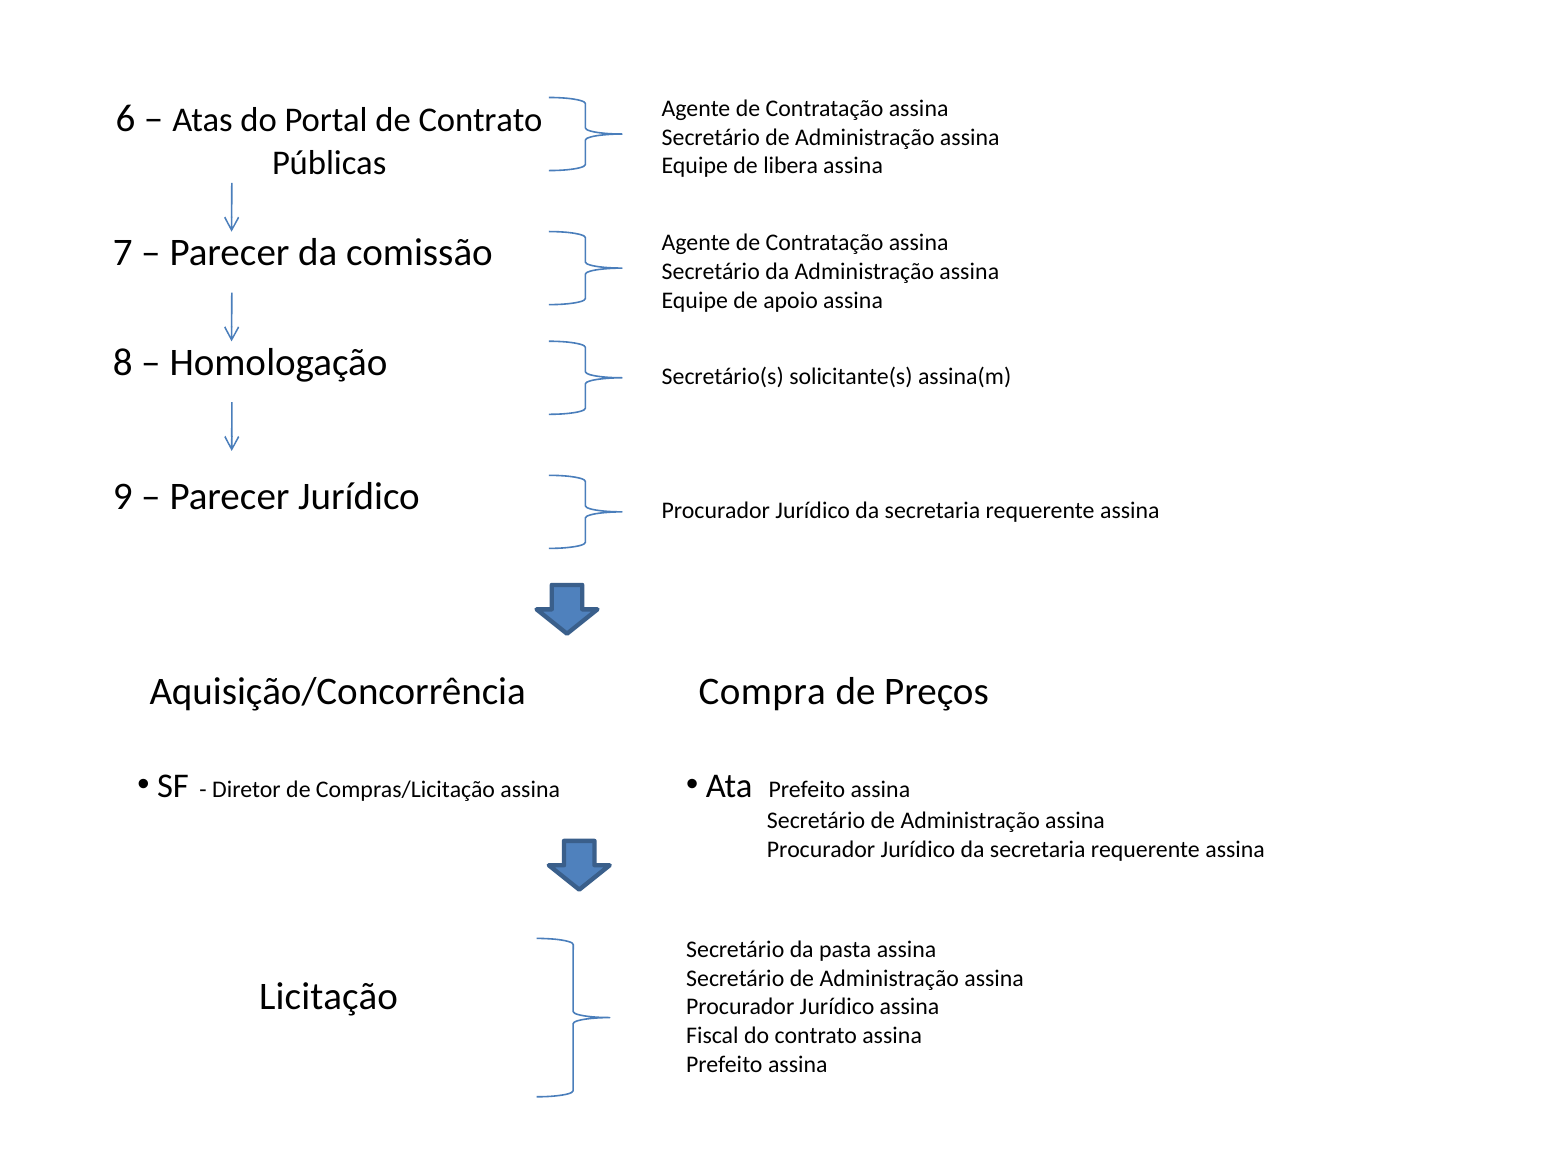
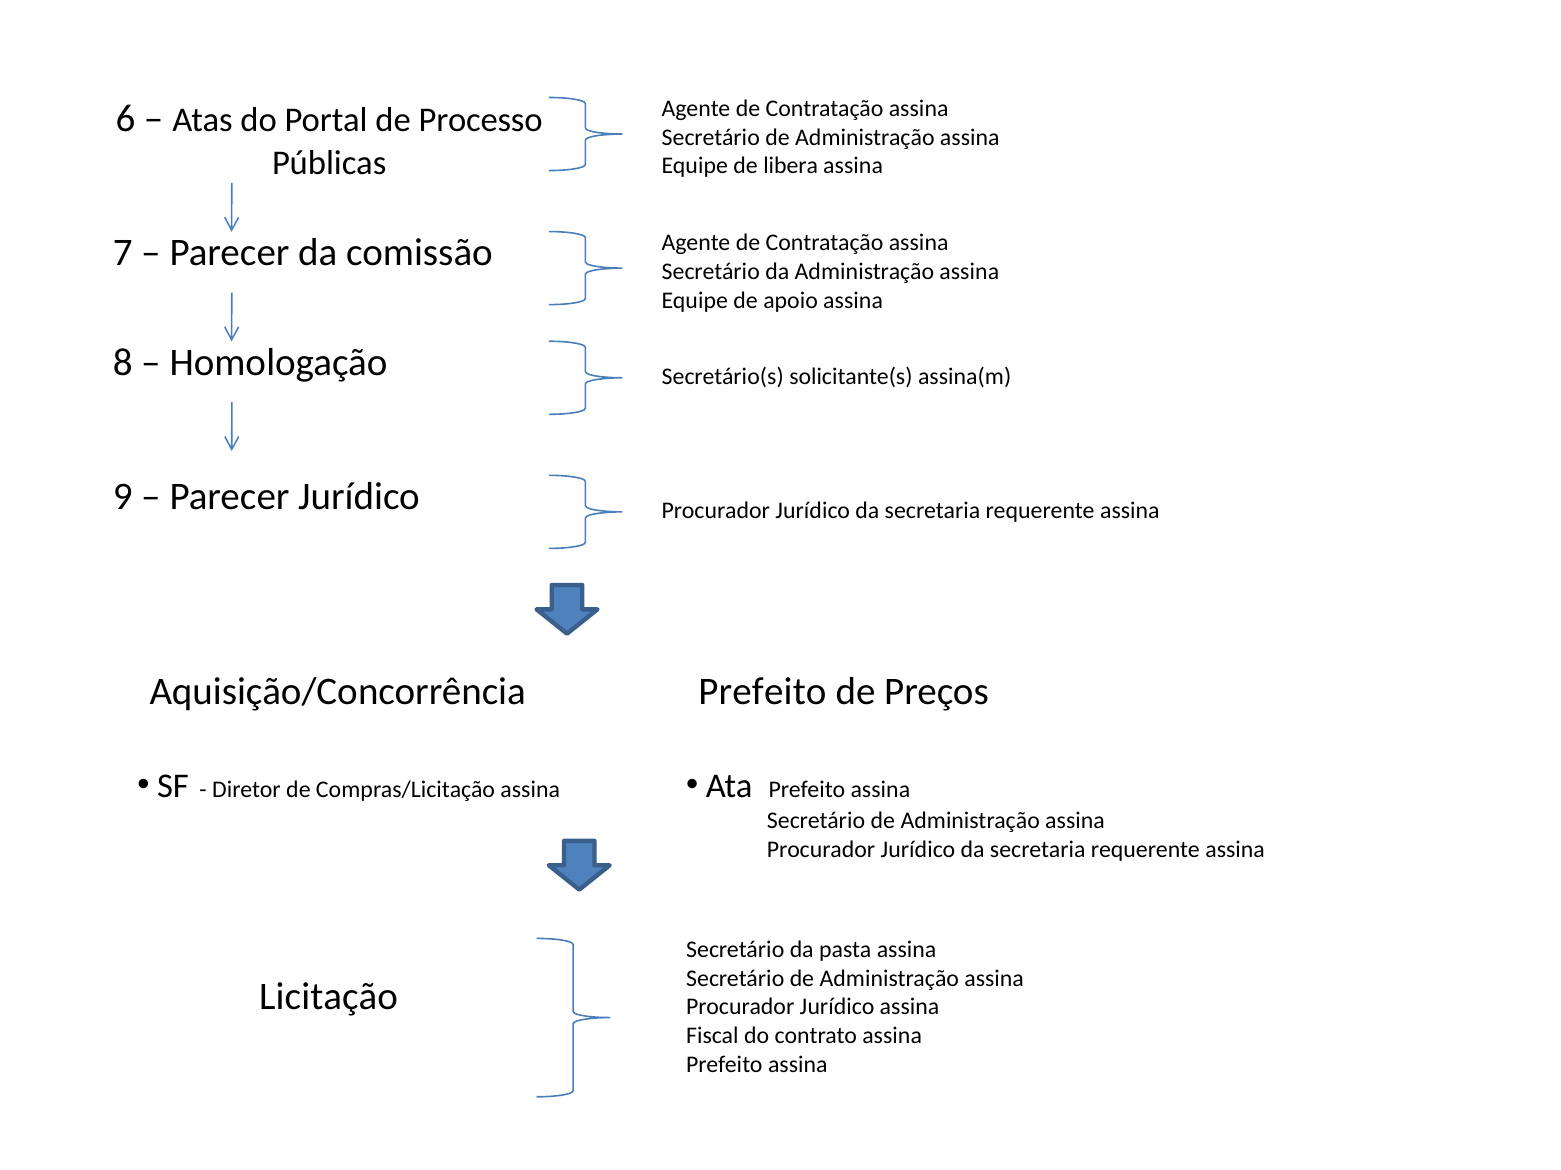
de Contrato: Contrato -> Processo (481, 121)
Aquisição/Concorrência Compra: Compra -> Prefeito (762, 692)
